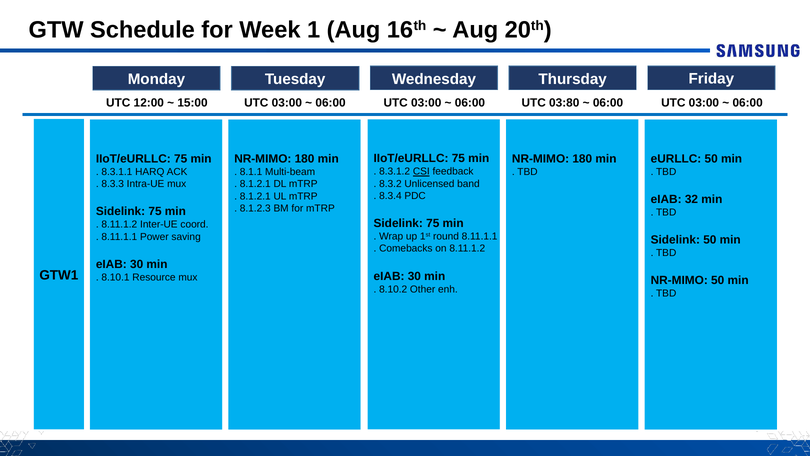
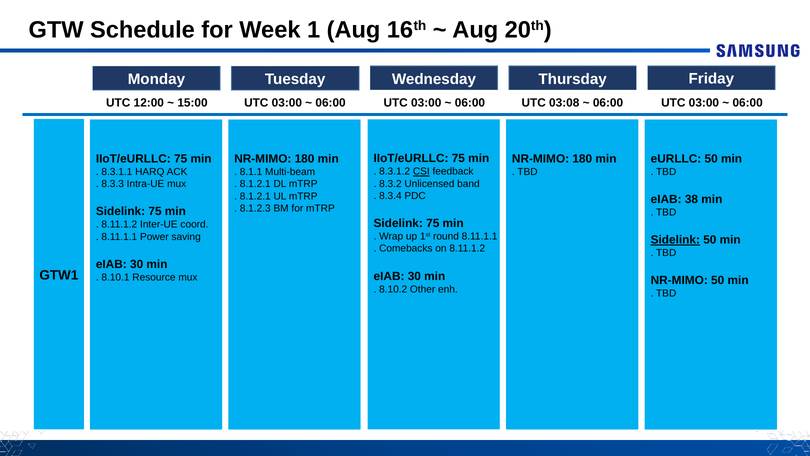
03:80: 03:80 -> 03:08 (564, 103)
32: 32 -> 38 (691, 199)
Sidelink underline: none -> present (675, 240)
